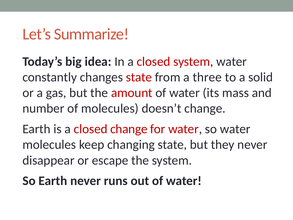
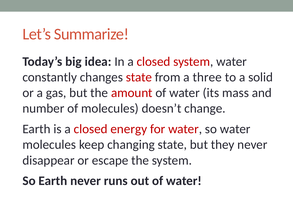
closed change: change -> energy (129, 129)
